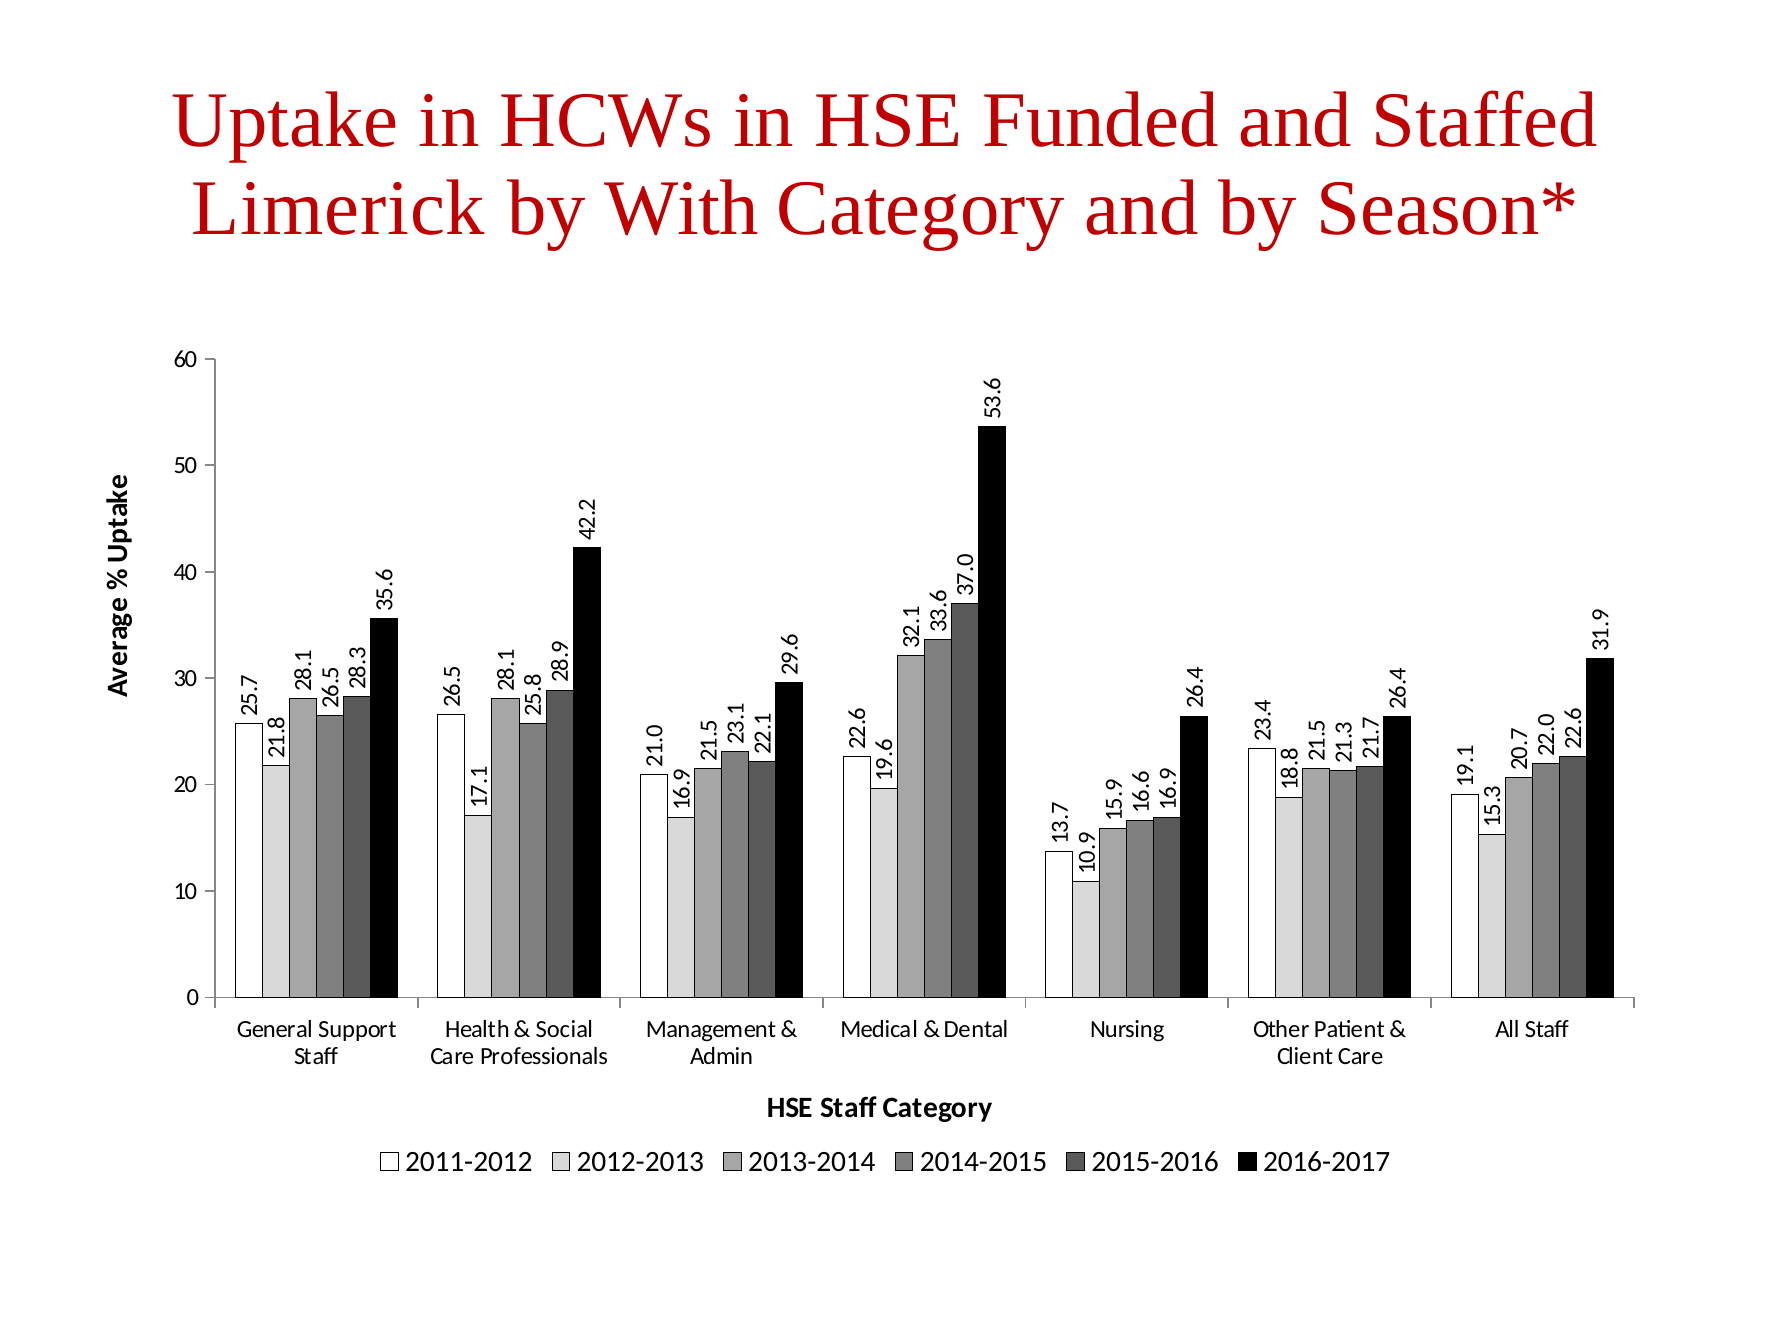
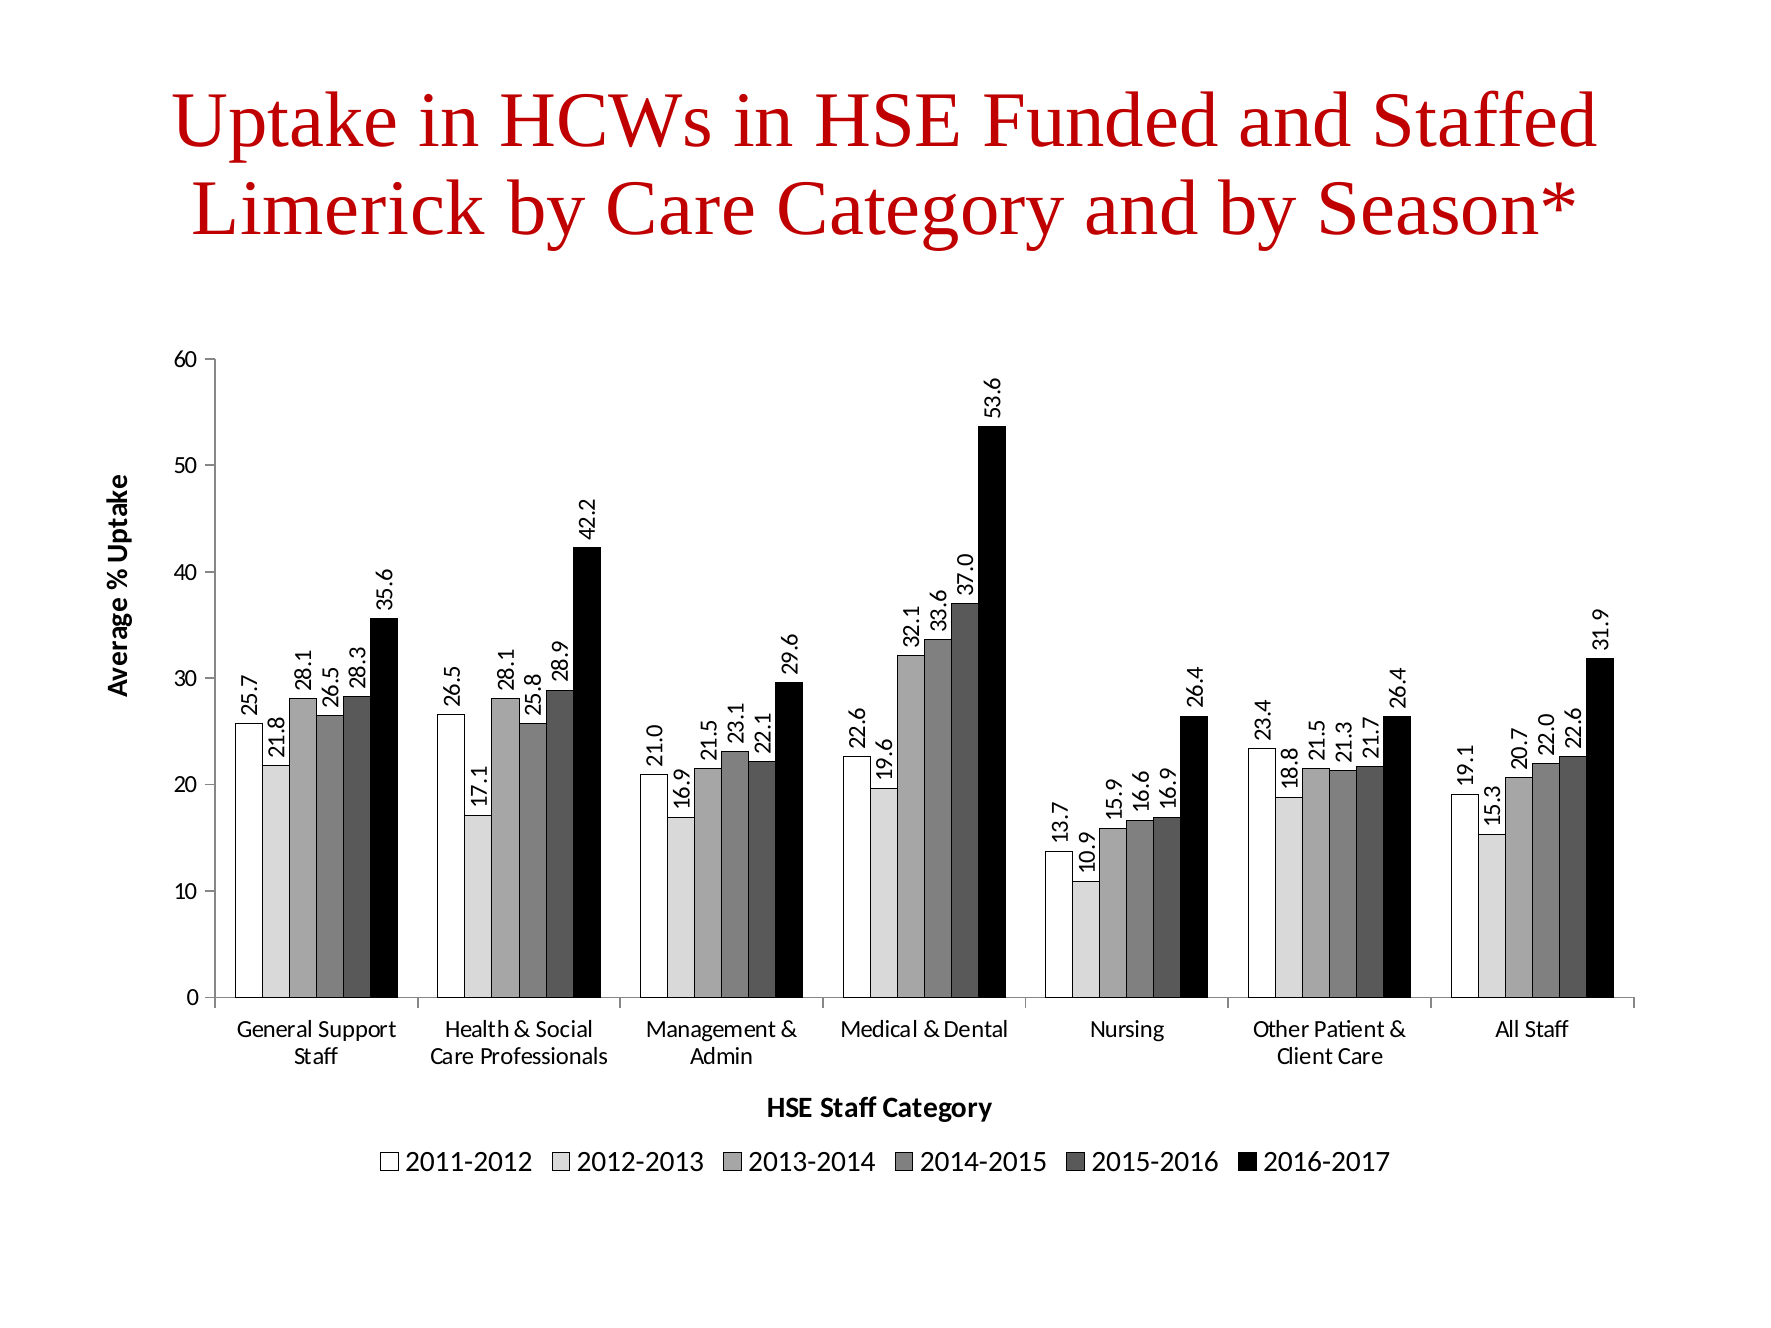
by With: With -> Care (681, 208)
